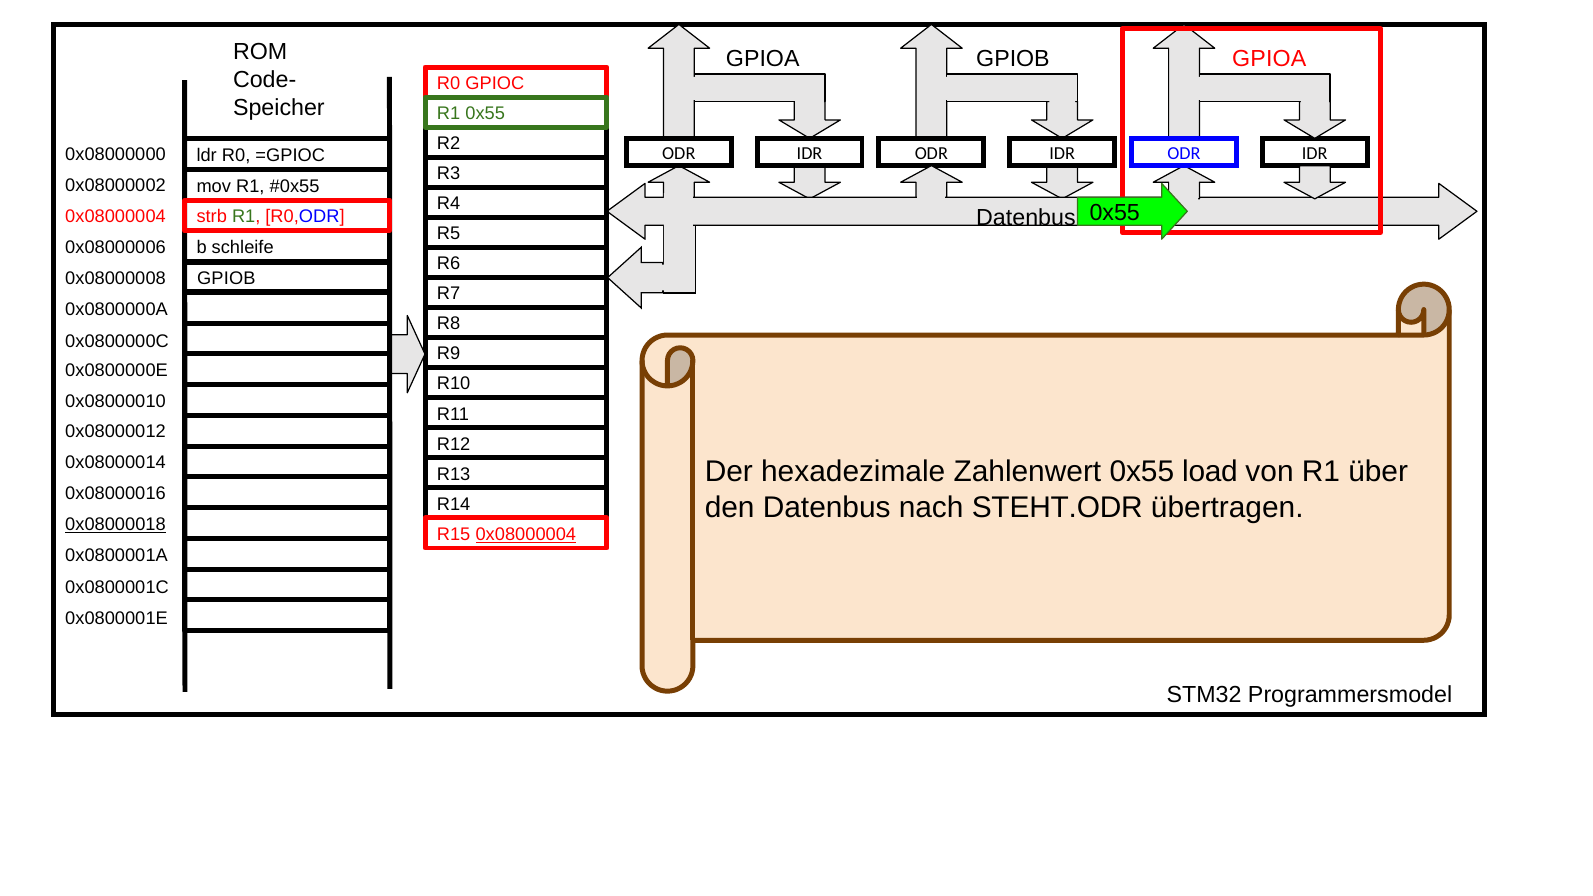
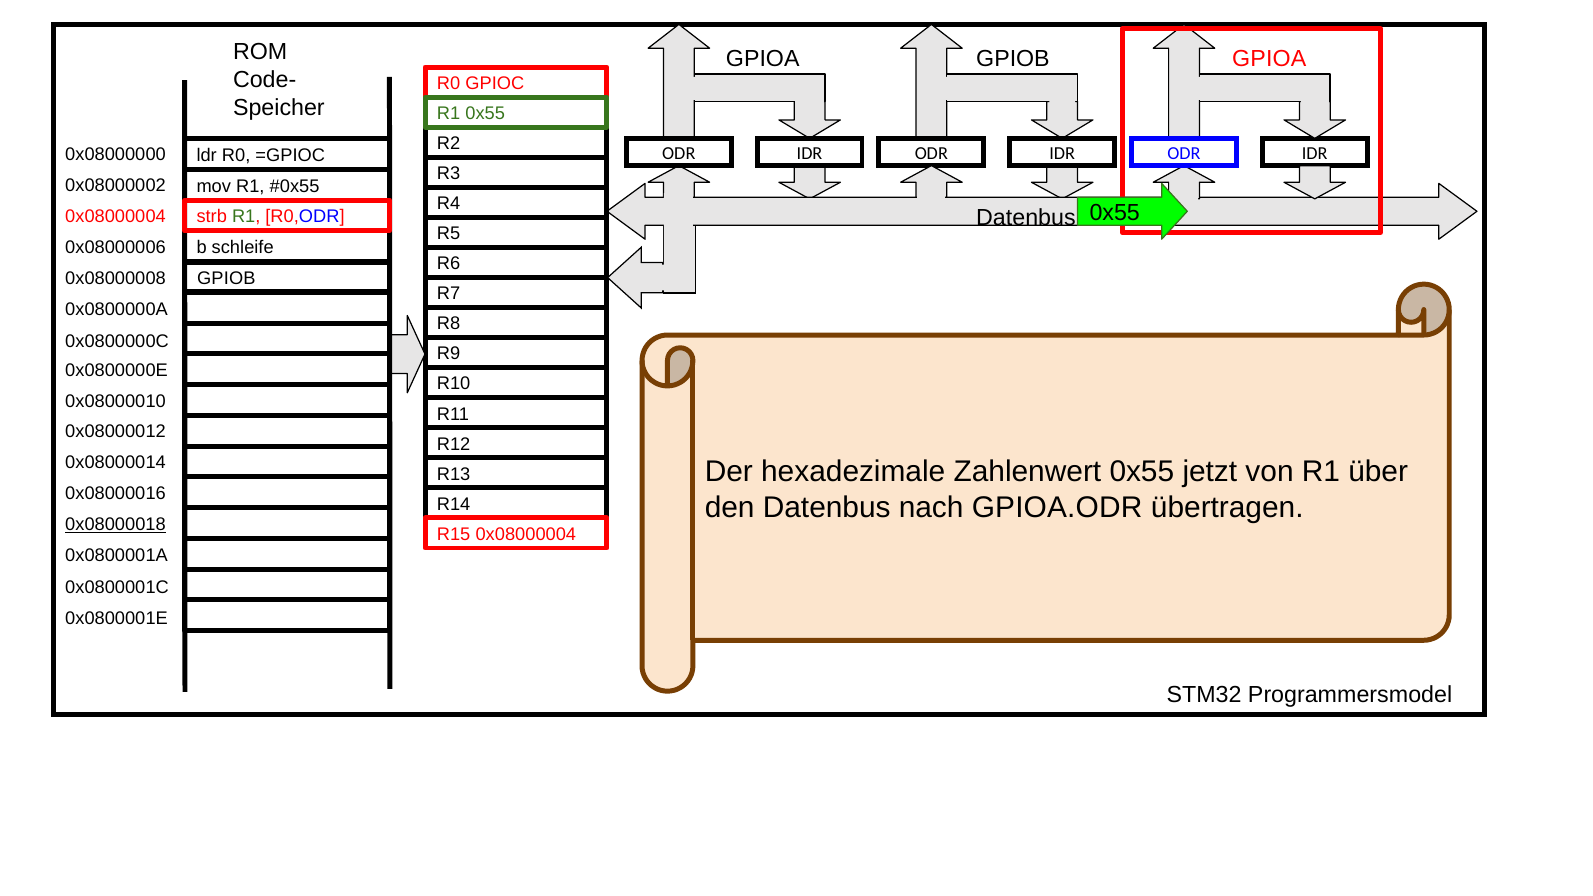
load: load -> jetzt (1210, 472)
STEHT.ODR: STEHT.ODR -> GPIOA.ODR (1057, 508)
0x08000004 underline: present -> none (526, 534)
